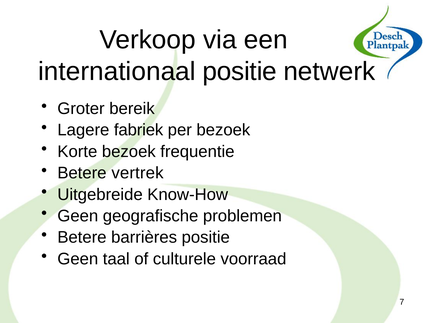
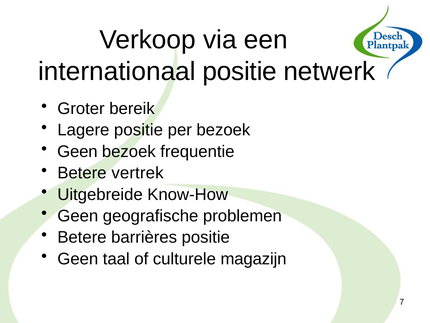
Lagere fabriek: fabriek -> positie (138, 130)
Korte: Korte -> Geen (77, 151)
voorraad: voorraad -> magazijn (254, 258)
